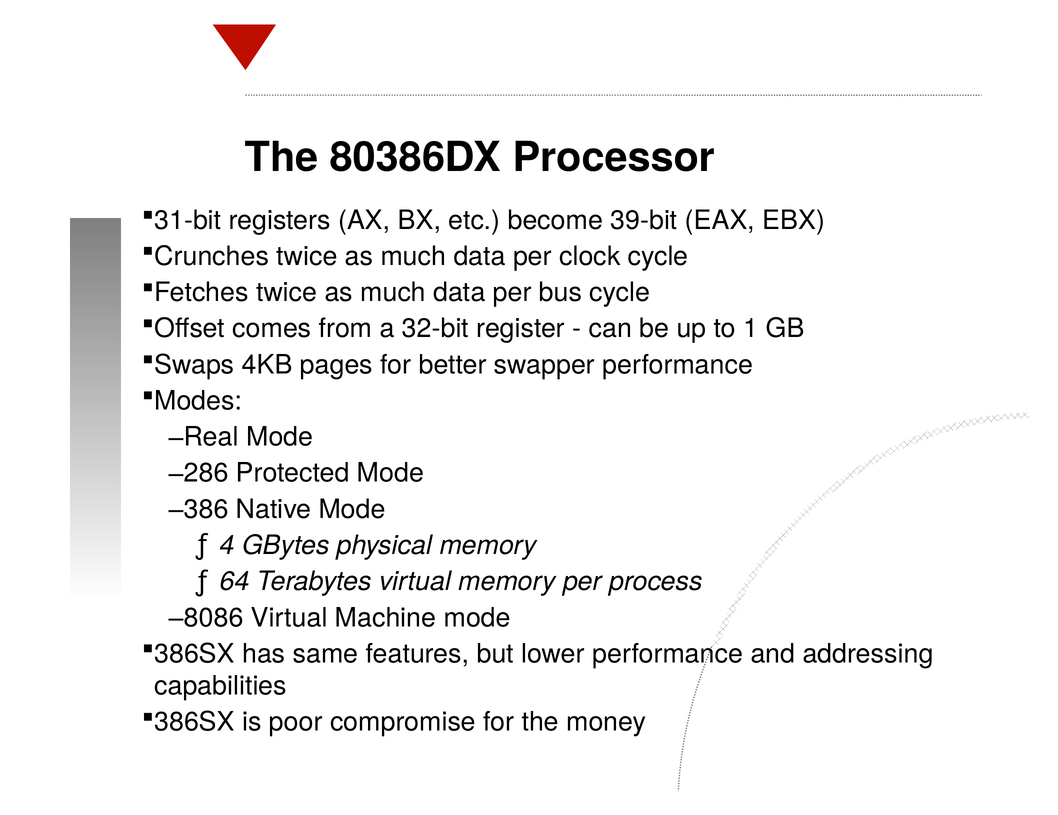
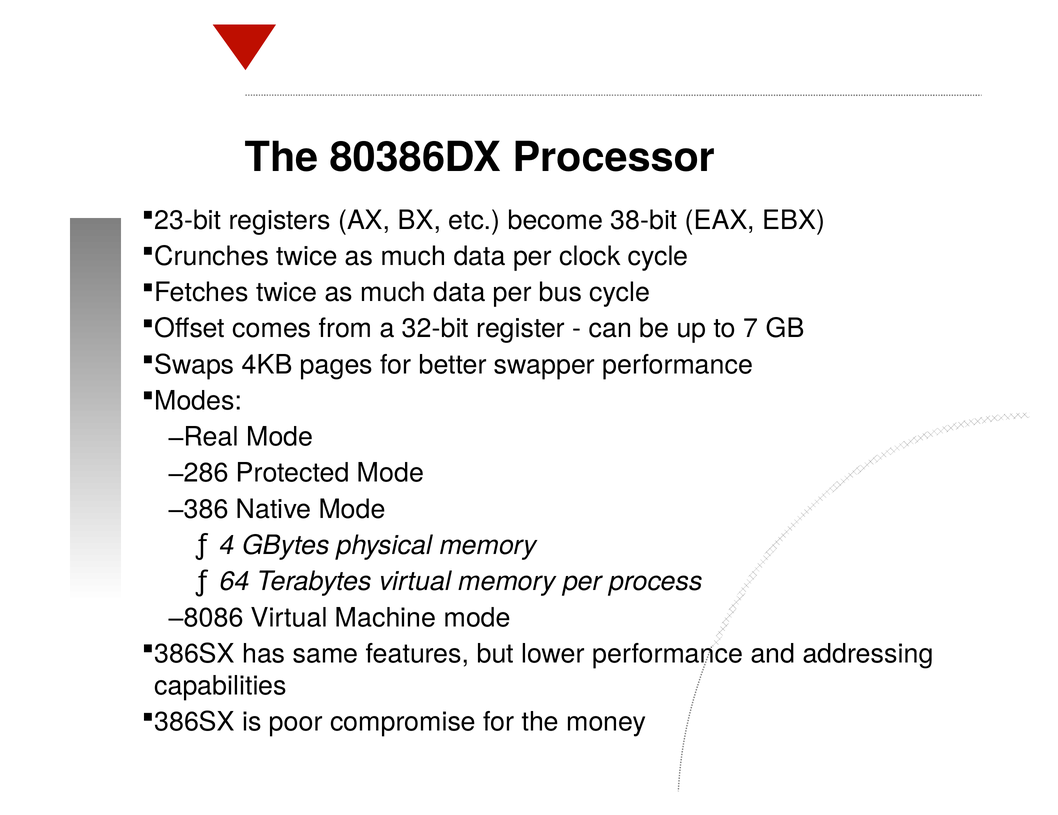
31-bit: 31-bit -> 23-bit (188, 220)
39-bit: 39-bit -> 38-bit (644, 220)
1: 1 -> 7 (751, 329)
